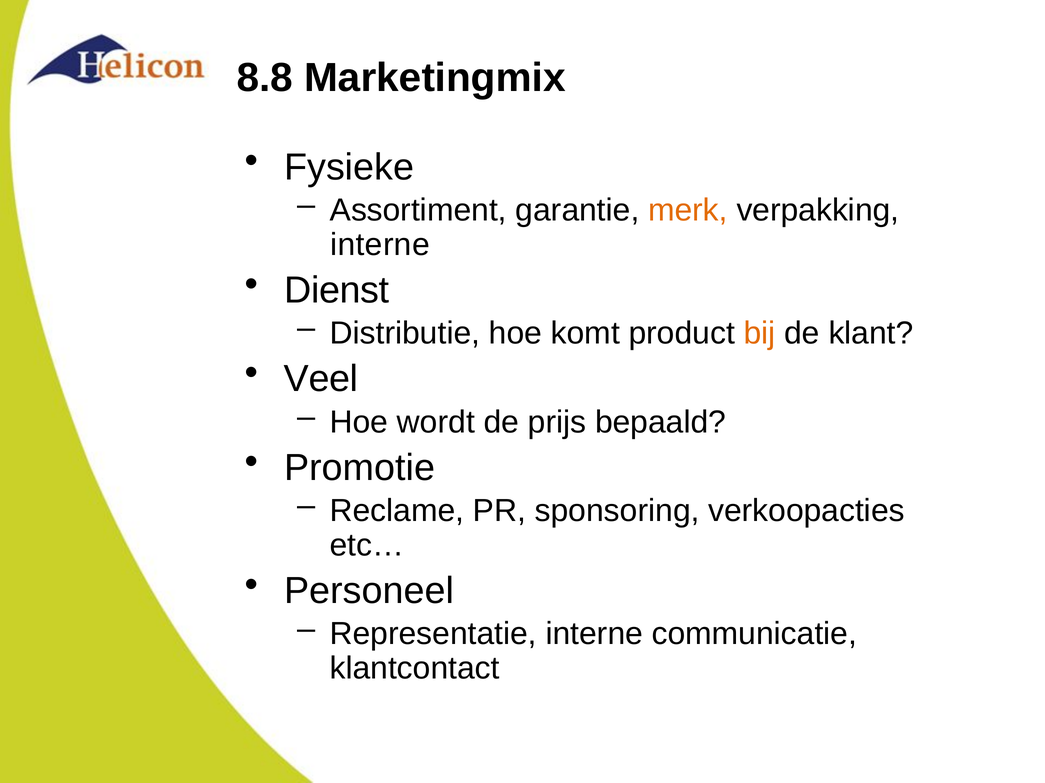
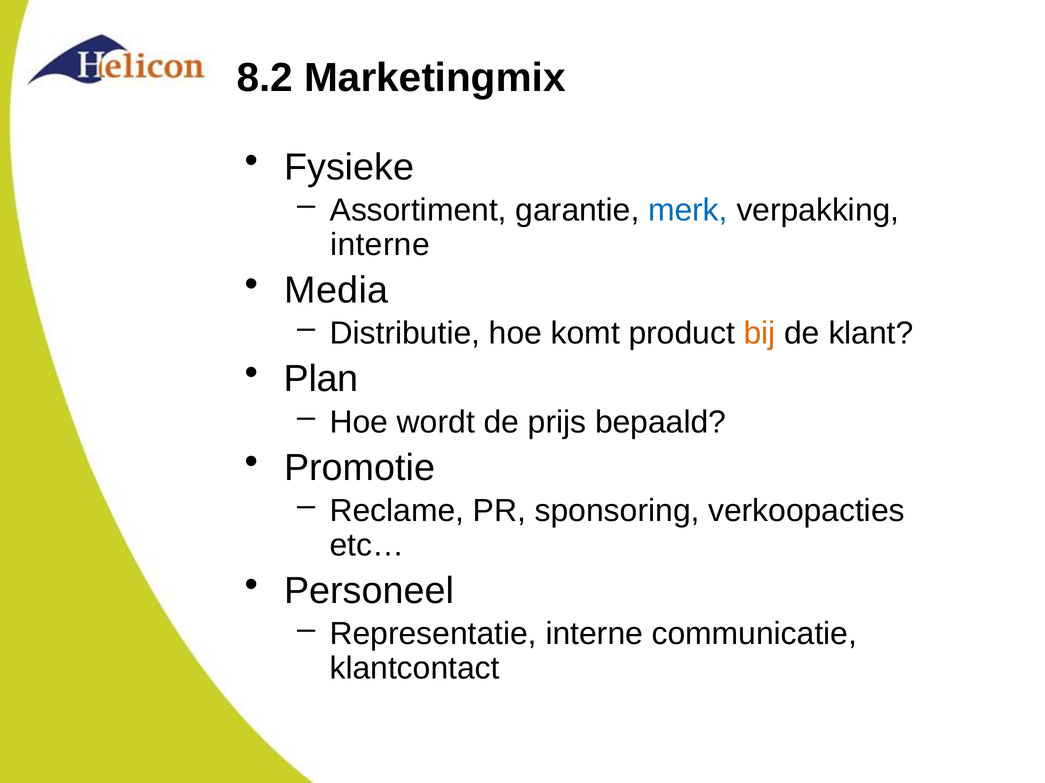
8.8: 8.8 -> 8.2 (265, 78)
merk colour: orange -> blue (688, 210)
Dienst: Dienst -> Media (336, 291)
Veel: Veel -> Plan (321, 379)
